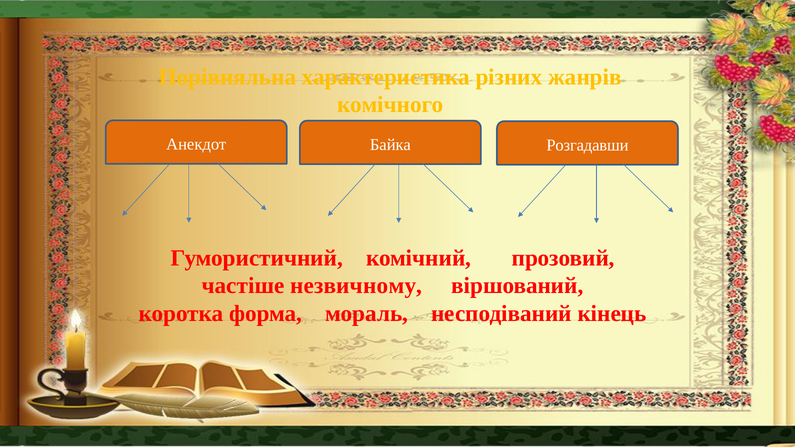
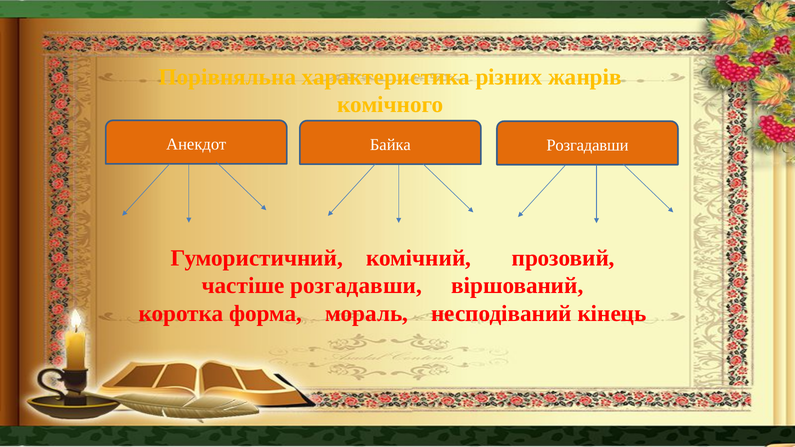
частіше незвичному: незвичному -> розгадавши (356, 286)
